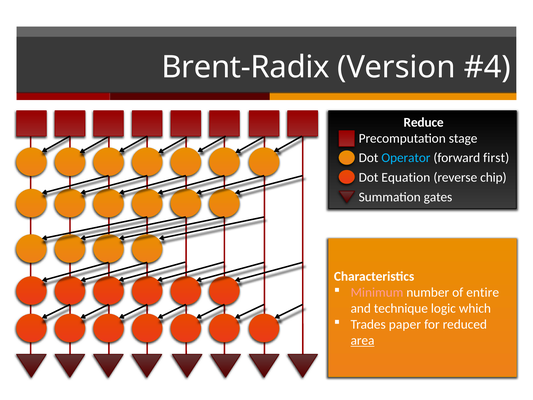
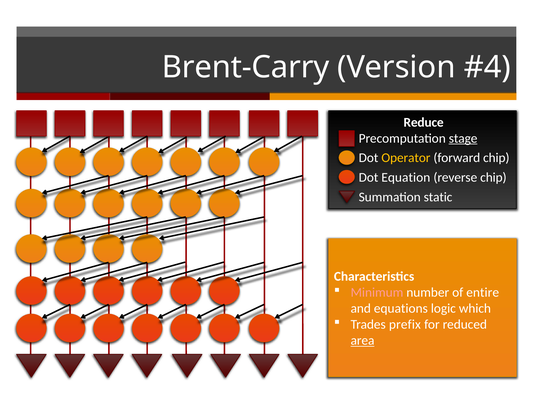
Brent-Radix: Brent-Radix -> Brent-Carry (246, 67)
stage underline: none -> present (463, 138)
Operator colour: light blue -> yellow (406, 158)
forward first: first -> chip (496, 158)
gates: gates -> static (438, 197)
technique: technique -> equations (401, 308)
paper: paper -> prefix (405, 324)
